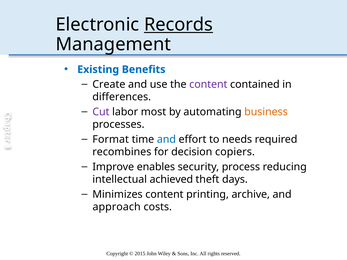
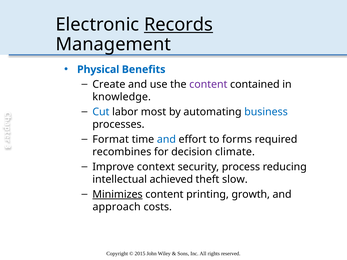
Existing: Existing -> Physical (98, 70)
differences: differences -> knowledge (122, 97)
Cut colour: purple -> blue (101, 112)
business colour: orange -> blue (266, 112)
needs: needs -> forms (237, 139)
copiers: copiers -> climate (235, 152)
enables: enables -> context (156, 167)
days: days -> slow (235, 180)
Minimizes underline: none -> present (118, 194)
archive: archive -> growth (251, 194)
